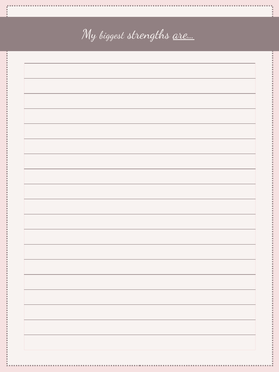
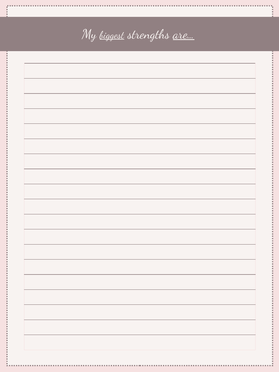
biggest underline: none -> present (112, 35)
